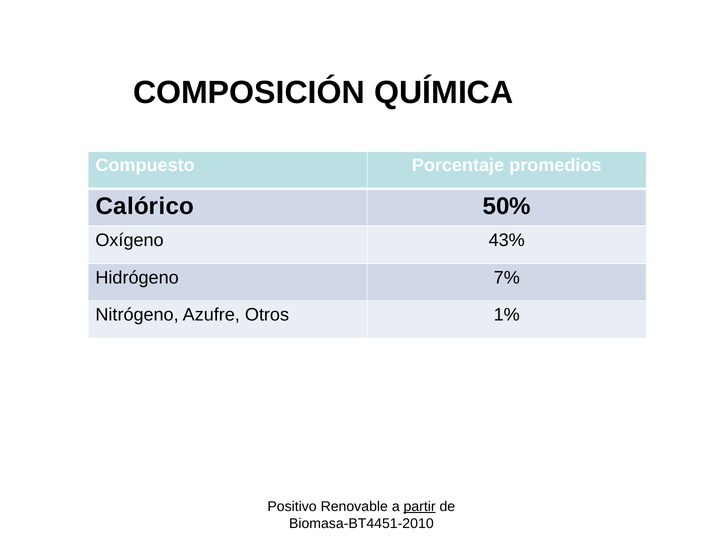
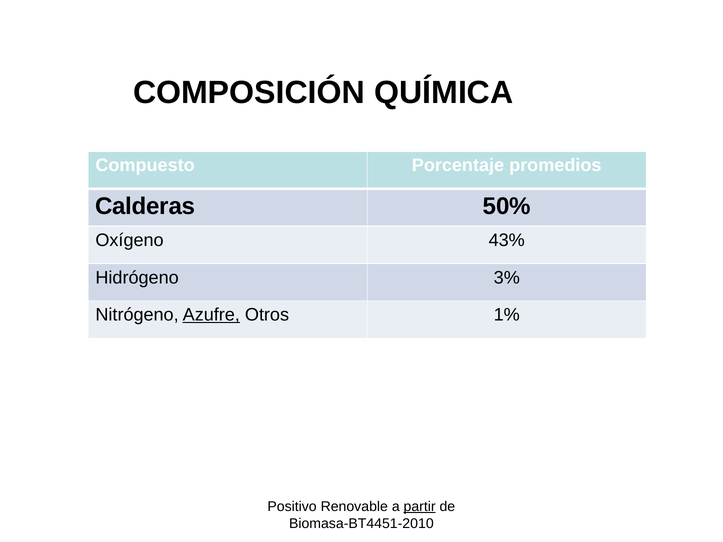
Calórico: Calórico -> Calderas (145, 206)
7%: 7% -> 3% (507, 278)
Azufre underline: none -> present (211, 315)
